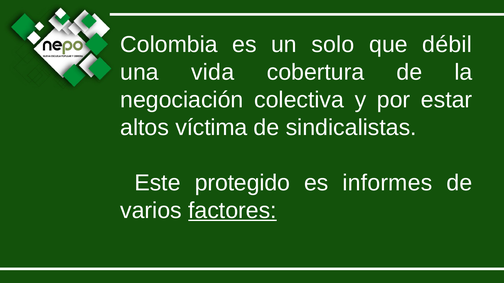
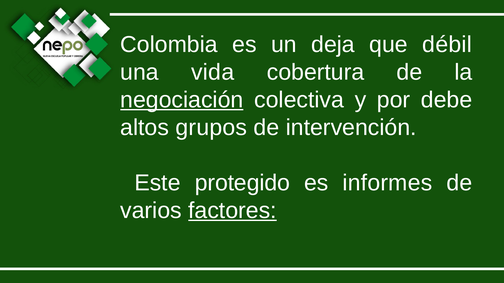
solo: solo -> deja (333, 45)
negociación underline: none -> present (182, 100)
estar: estar -> debe (447, 100)
víctima: víctima -> grupos (211, 128)
sindicalistas: sindicalistas -> intervención (351, 128)
